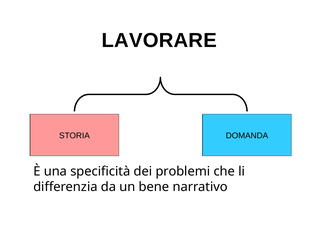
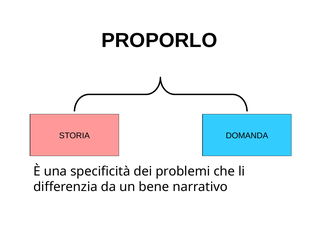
LAVORARE: LAVORARE -> PROPORLO (159, 40)
